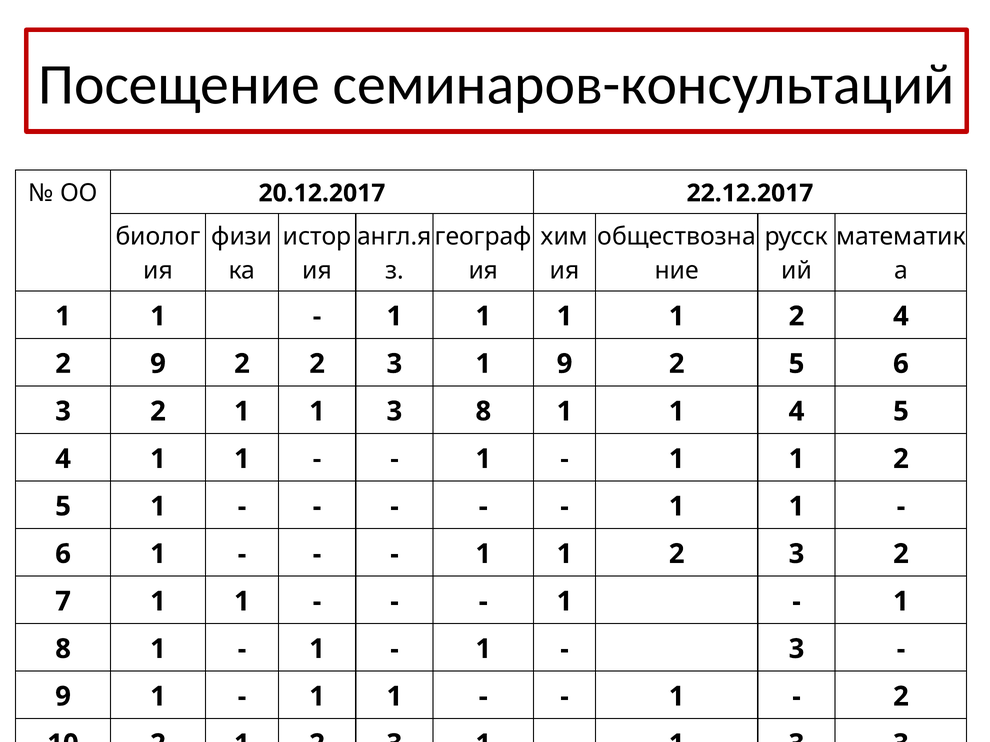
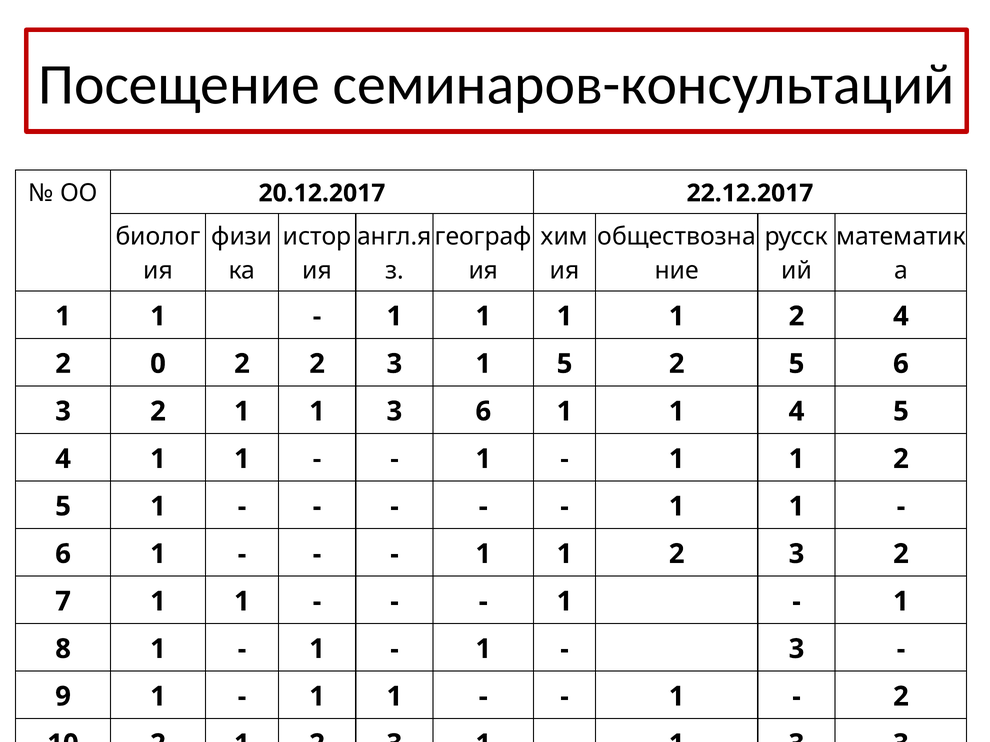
2 9: 9 -> 0 (158, 364)
1 9: 9 -> 5 (565, 364)
3 8: 8 -> 6 (483, 412)
